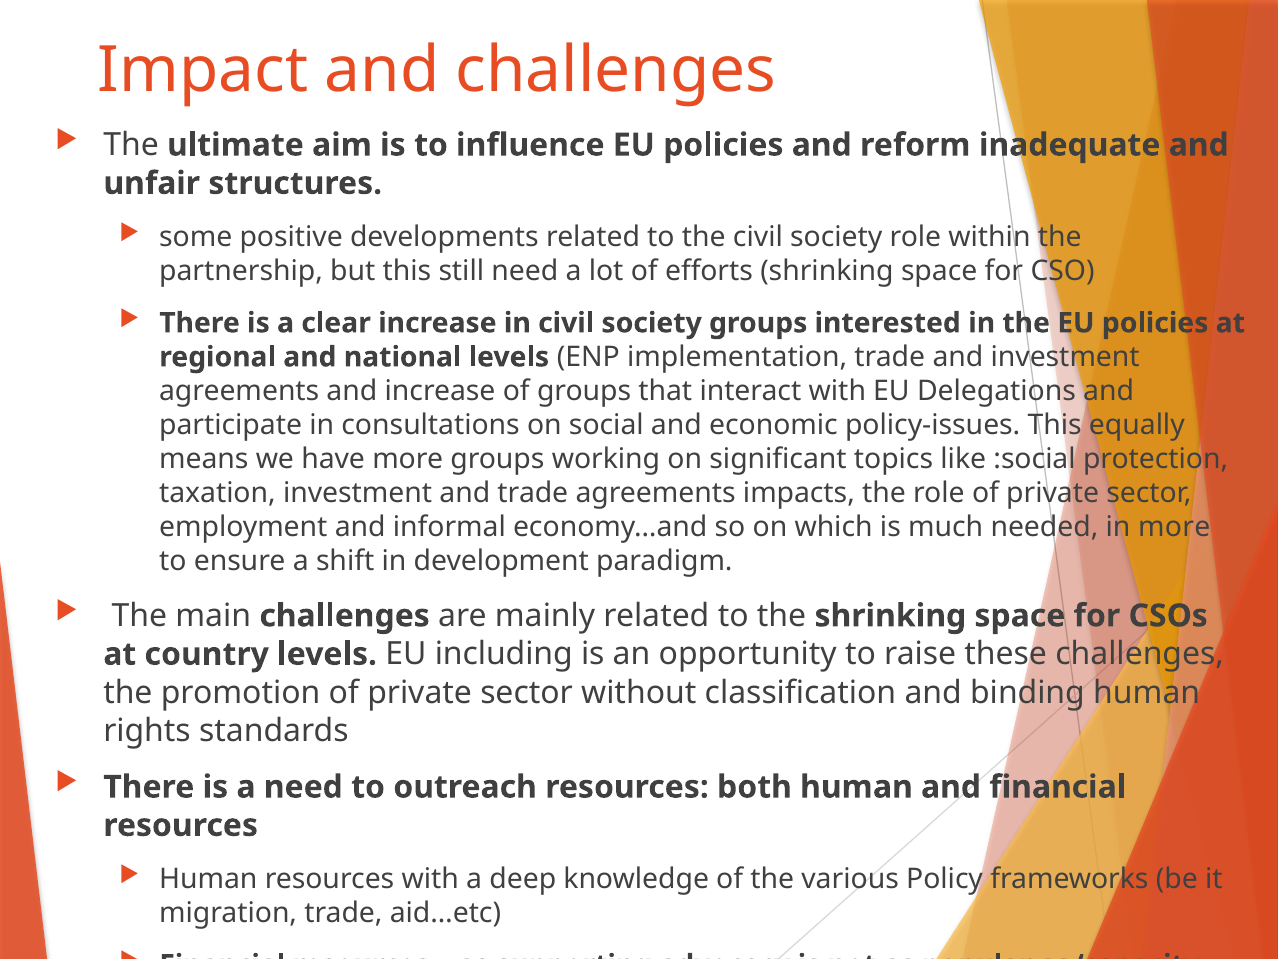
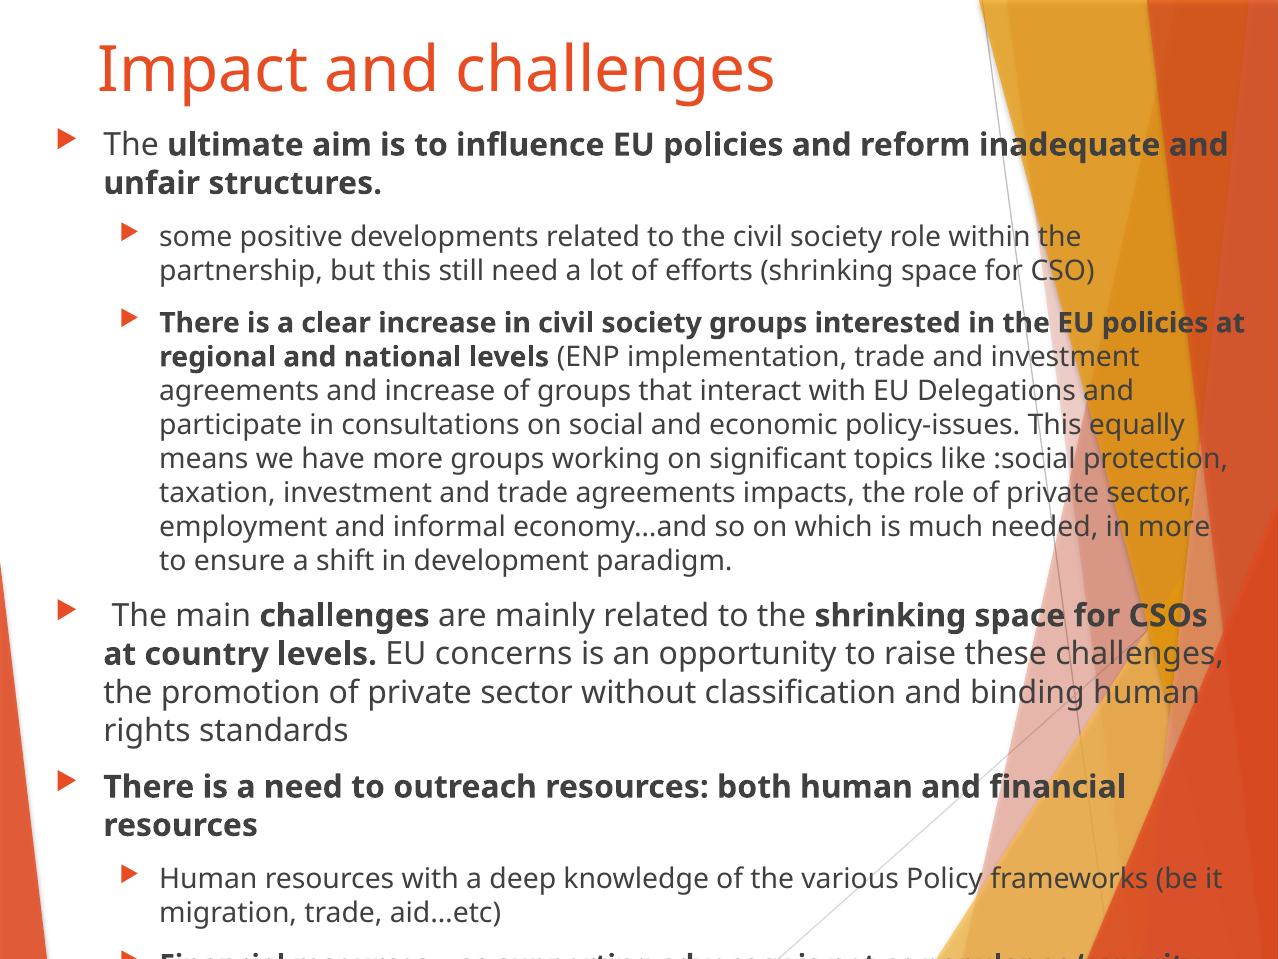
including: including -> concerns (504, 654)
